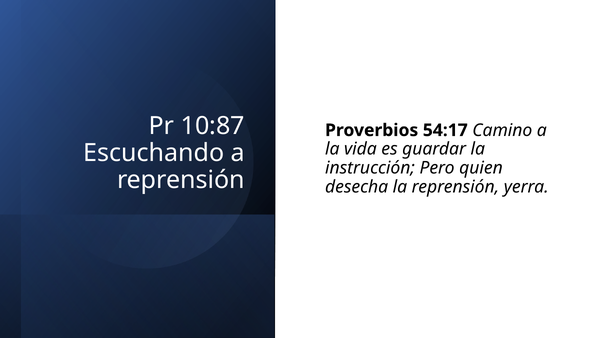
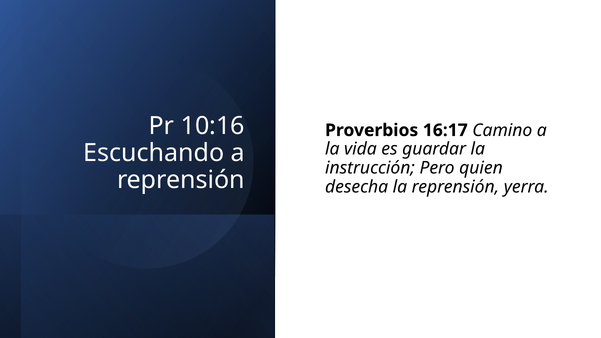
10:87: 10:87 -> 10:16 (213, 126)
54:17: 54:17 -> 16:17 (445, 130)
